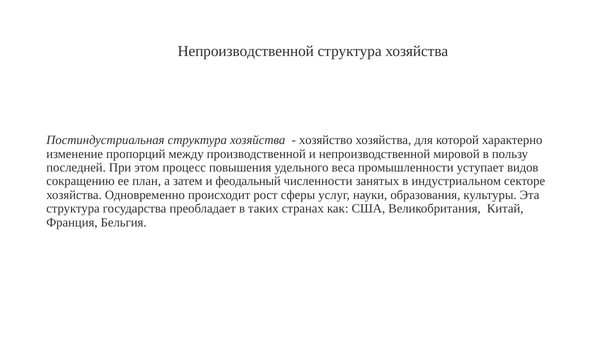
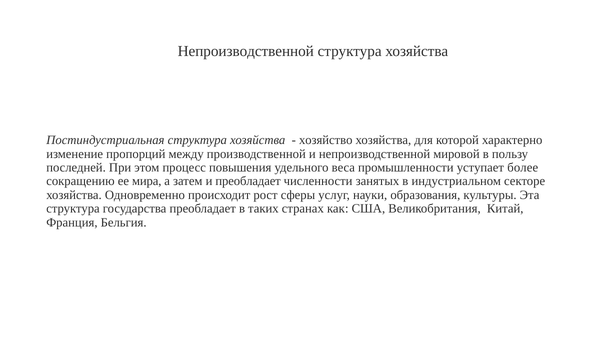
видов: видов -> более (523, 167)
план: план -> мира (147, 181)
и феодальный: феодальный -> преобладает (248, 181)
